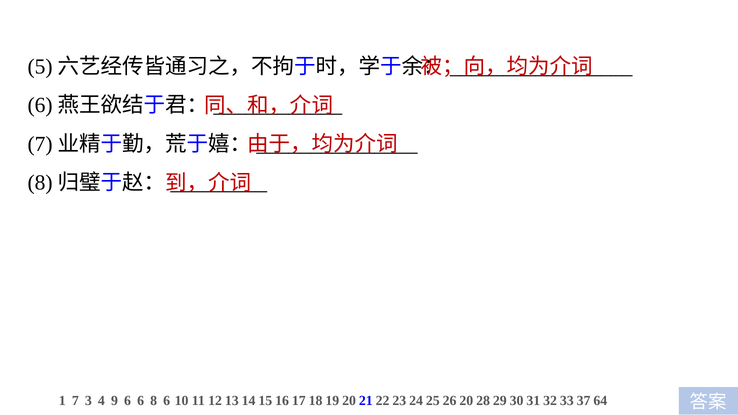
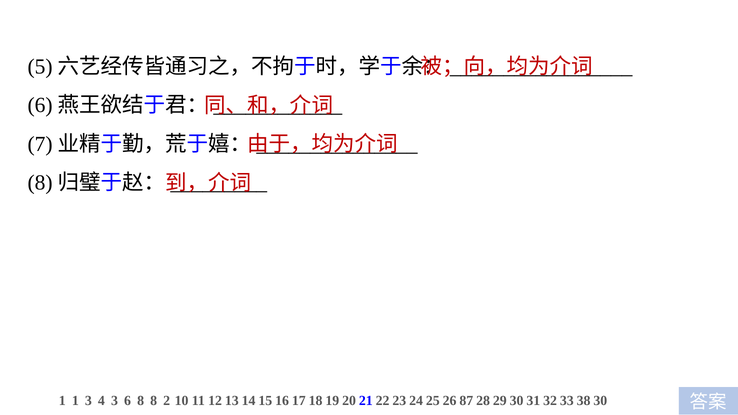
1 7: 7 -> 1 (75, 401)
4 9: 9 -> 3 (115, 401)
6 6: 6 -> 8 (141, 401)
8 6: 6 -> 2 (167, 401)
20: 20 -> 87 (466, 401)
37: 37 -> 38 (584, 401)
64: 64 -> 30 (600, 401)
